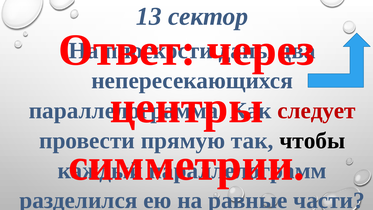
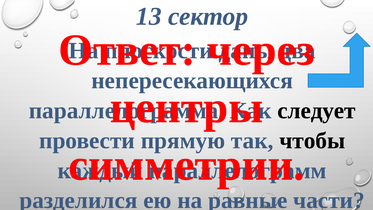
следует colour: red -> black (317, 111)
